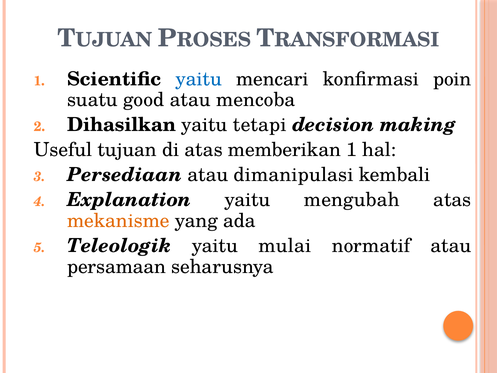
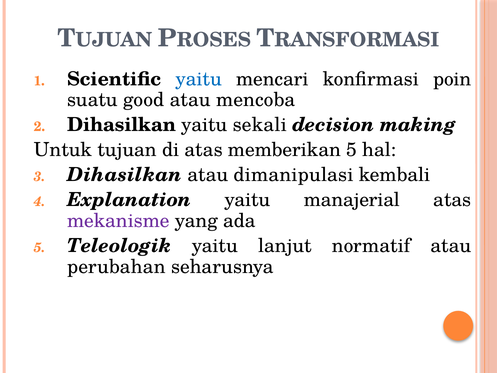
tetapi: tetapi -> sekali (260, 125)
Useful: Useful -> Untuk (63, 150)
memberikan 1: 1 -> 5 (352, 150)
3 Persediaan: Persediaan -> Dihasilkan (125, 175)
mengubah: mengubah -> manajerial (352, 200)
mekanisme colour: orange -> purple (118, 221)
mulai: mulai -> lanjut (285, 246)
persamaan: persamaan -> perubahan (116, 266)
